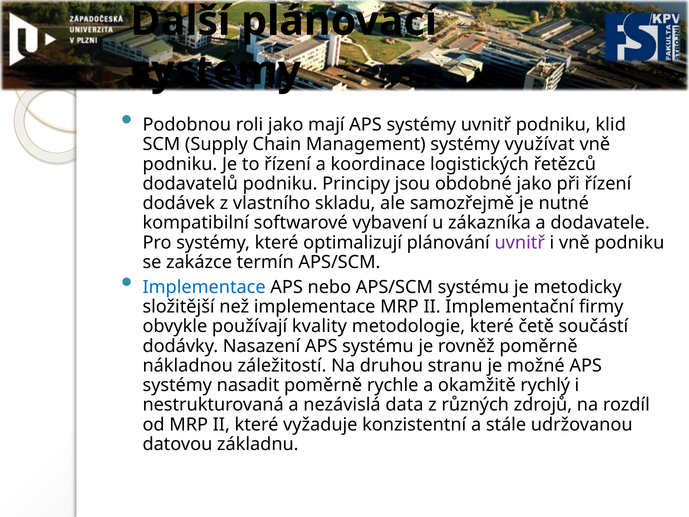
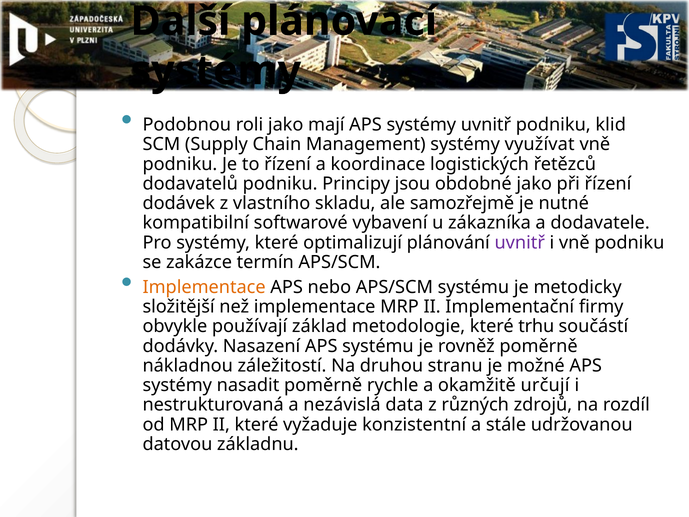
Implementace colour: blue -> orange (204, 287)
kvality: kvality -> základ (319, 326)
četě: četě -> trhu (536, 326)
rychlý: rychlý -> určují (545, 385)
